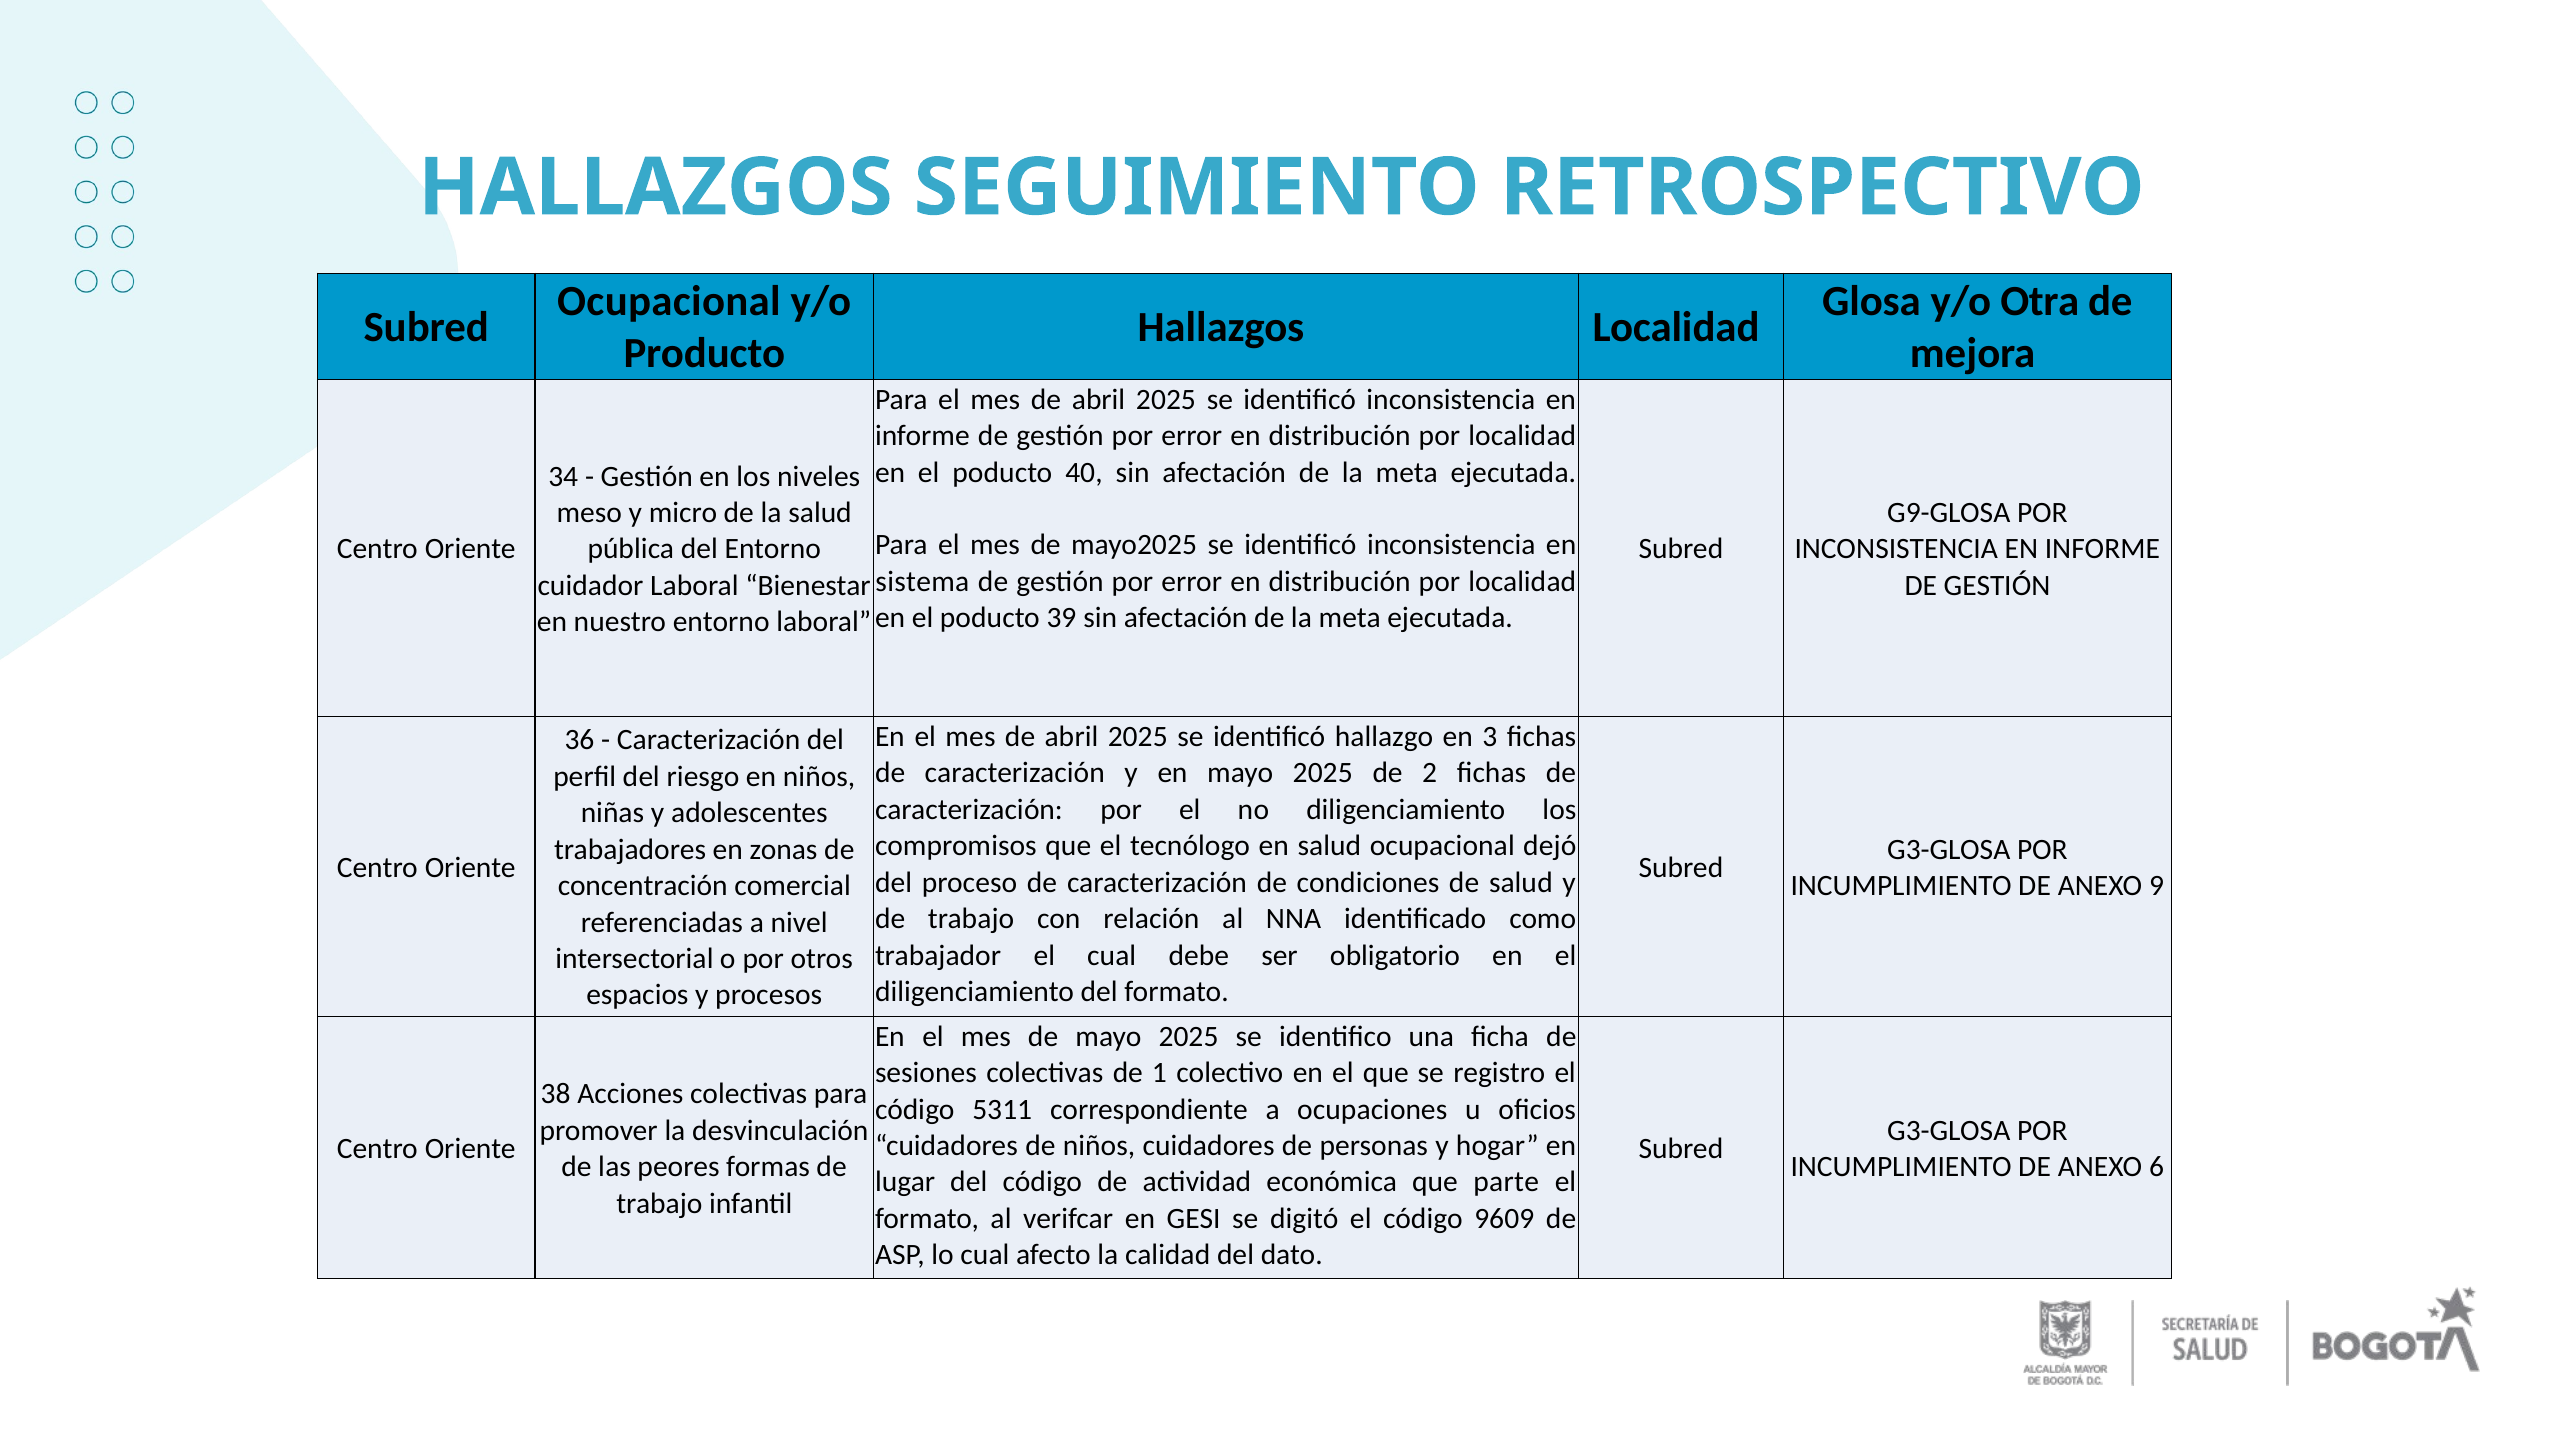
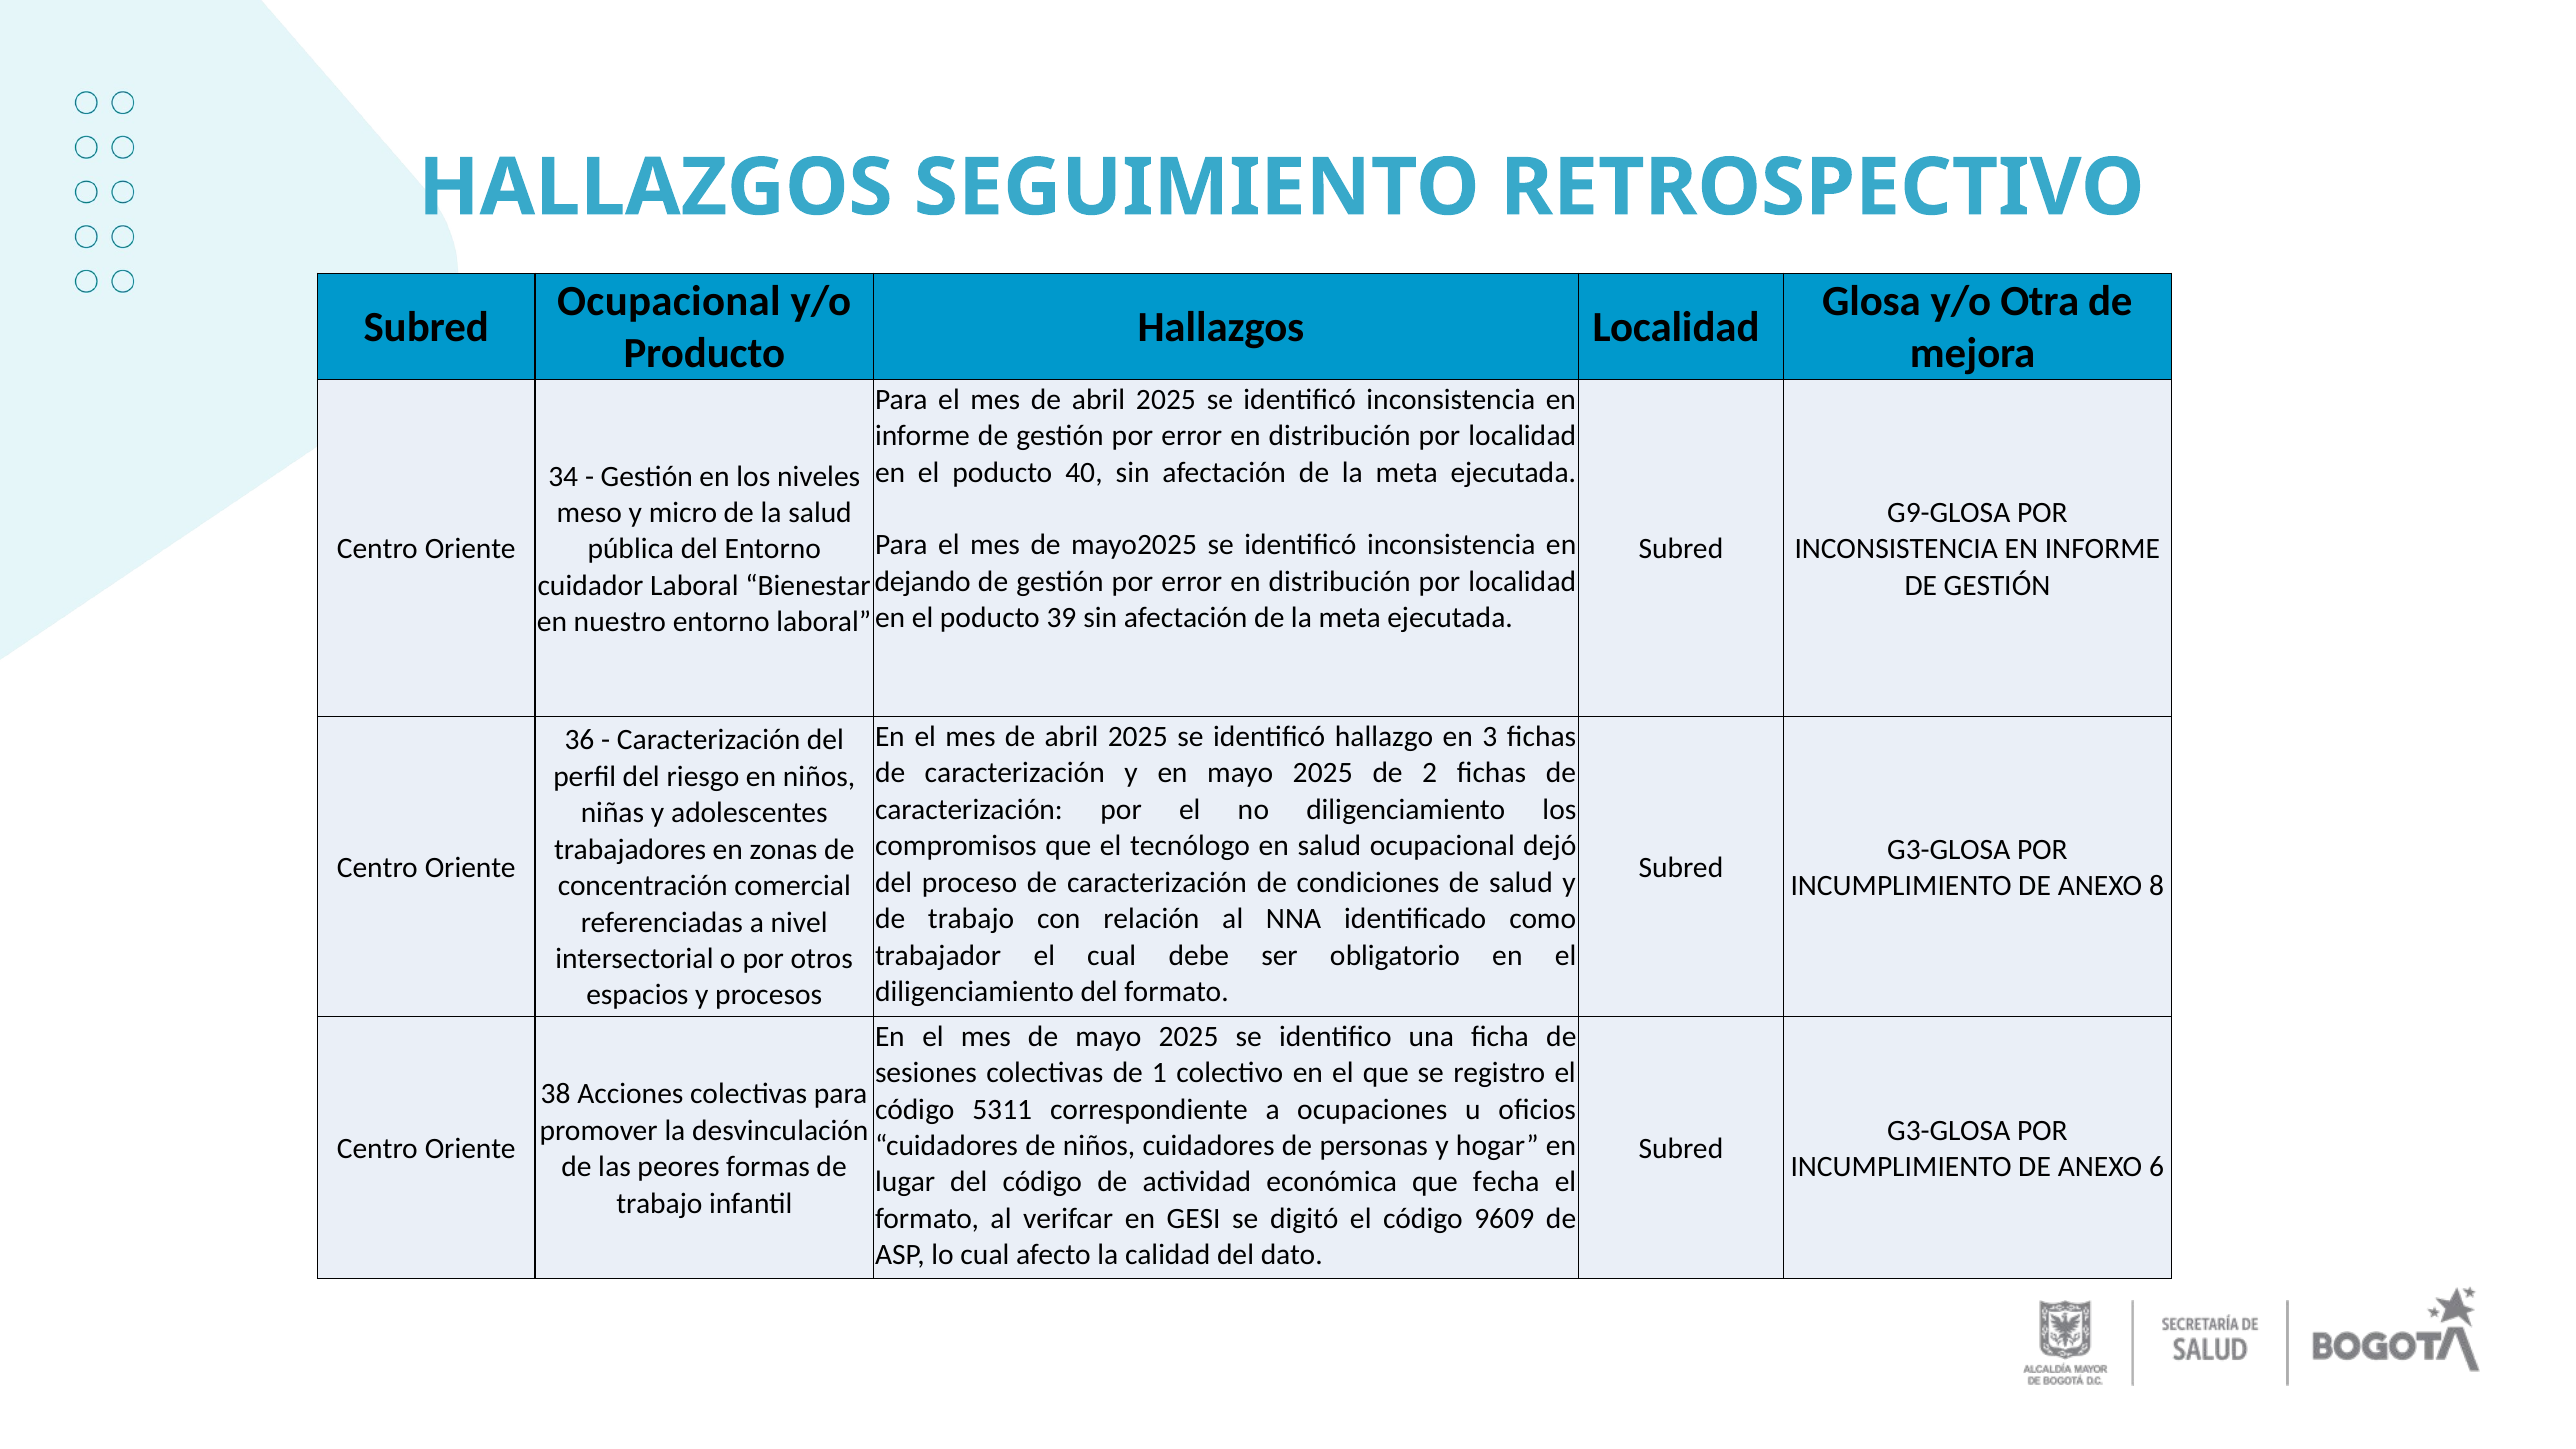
sistema: sistema -> dejando (923, 581)
9: 9 -> 8 (2157, 886)
parte: parte -> fecha (1506, 1182)
